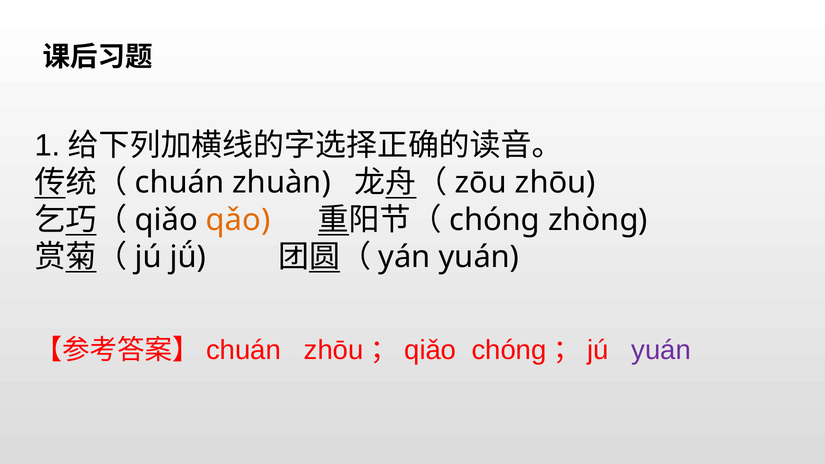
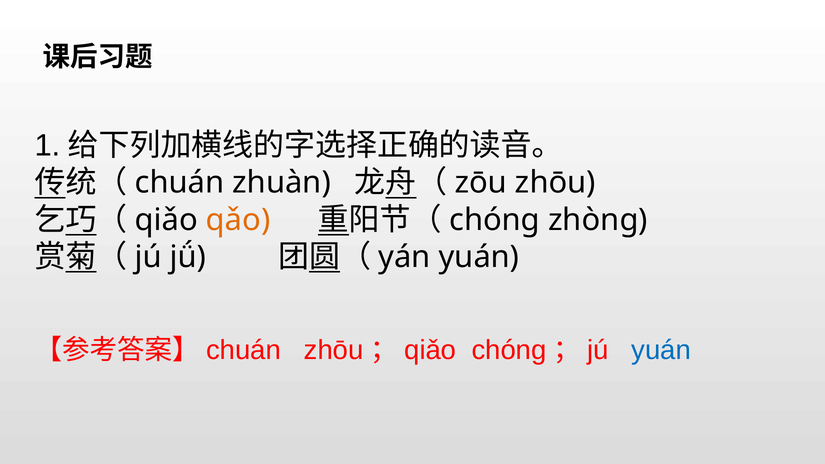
yuán colour: purple -> blue (661, 350)
